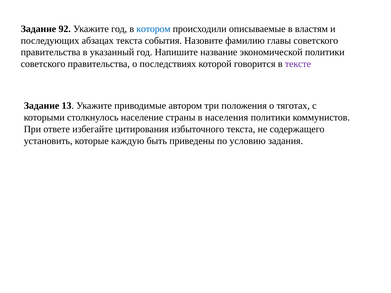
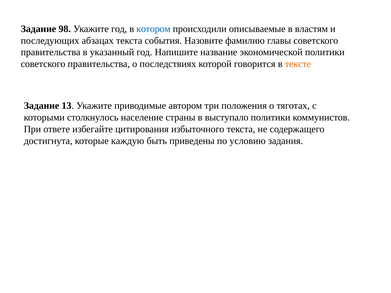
92: 92 -> 98 (65, 29)
тексте colour: purple -> orange (298, 64)
населения: населения -> выступало (227, 117)
установить: установить -> достигнута (48, 141)
